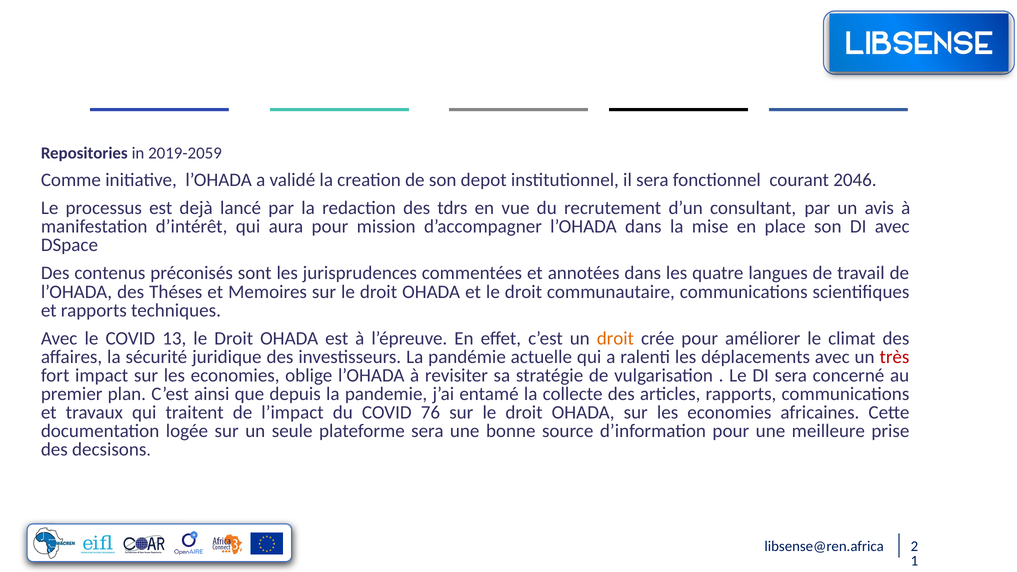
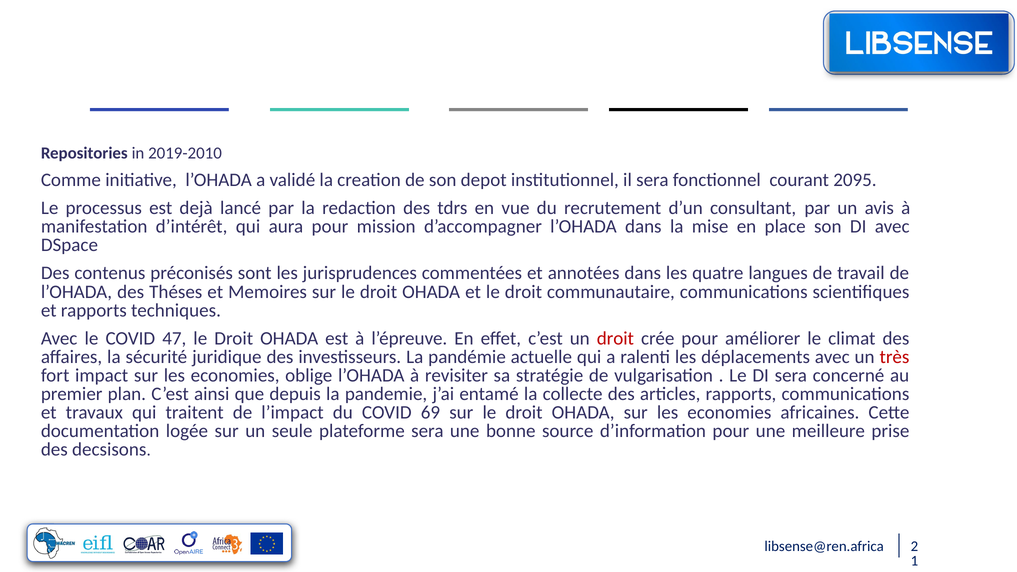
2019-2059: 2019-2059 -> 2019-2010 (185, 153)
2046: 2046 -> 2095 (855, 180)
13: 13 -> 47 (174, 338)
droit colour: orange -> red (615, 338)
76: 76 -> 69 (430, 412)
